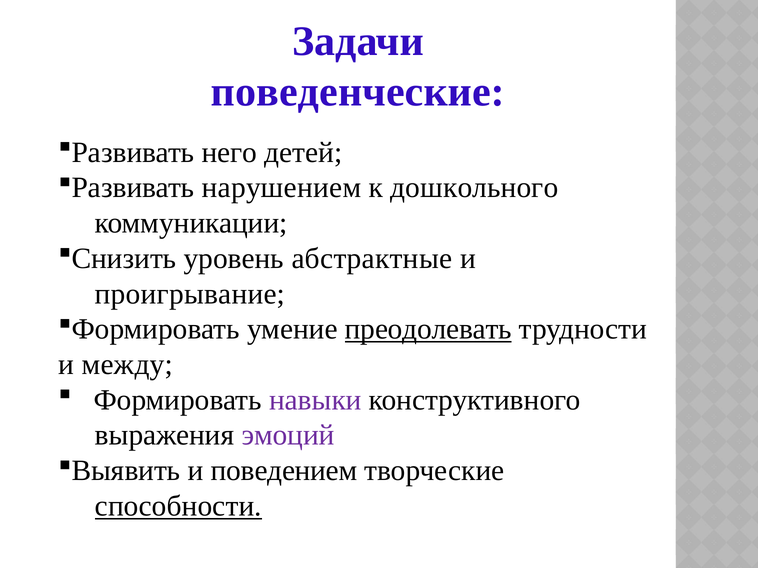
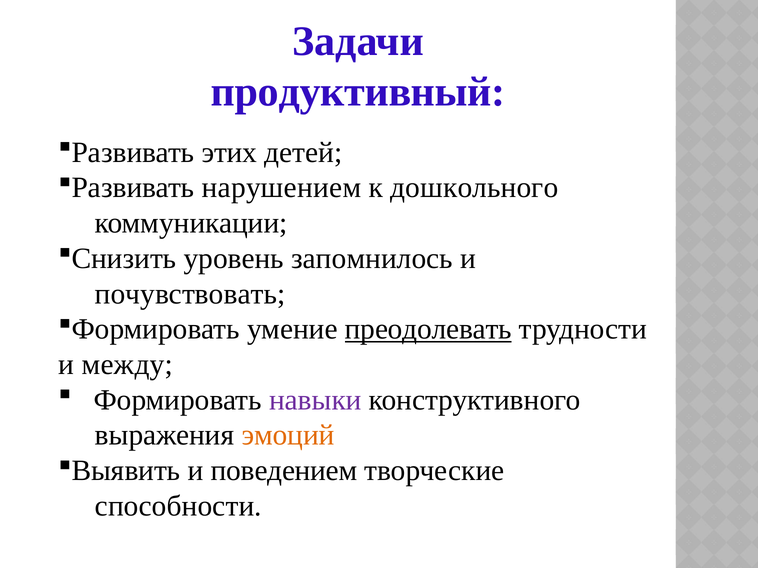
поведенческие: поведенческие -> продуктивный (358, 92)
него: него -> этих (229, 152)
абстрактные: абстрактные -> запомнилось (372, 259)
проигрывание: проигрывание -> почувствовать (190, 294)
эмоций colour: purple -> orange (288, 436)
способности underline: present -> none (178, 506)
